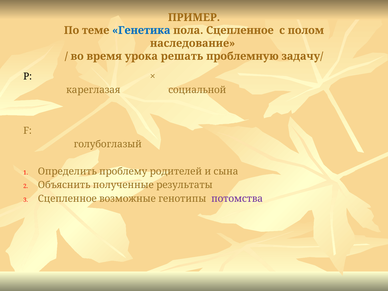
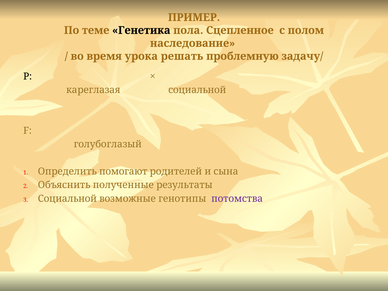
Генетика colour: blue -> black (141, 30)
проблему: проблему -> помогают (123, 171)
Сцепленное: Сцепленное -> Социальной (67, 199)
